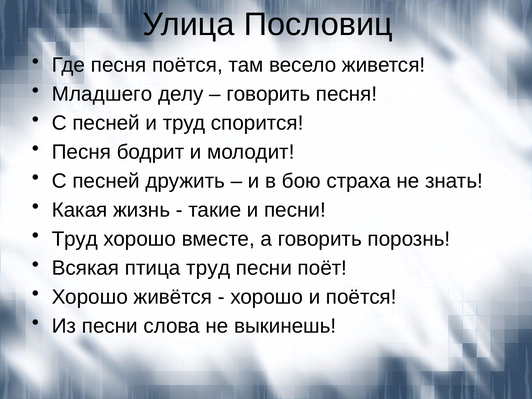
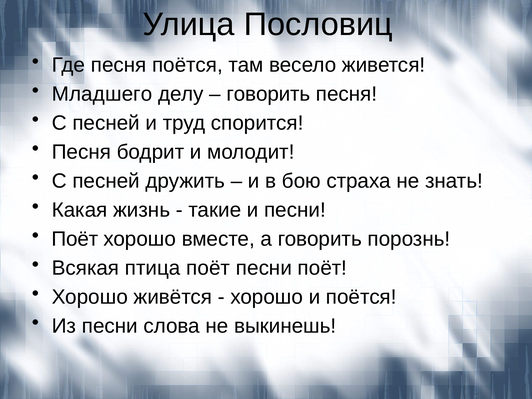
Труд: Труд -> Поёт (75, 239)
птица труд: труд -> поёт (208, 268)
